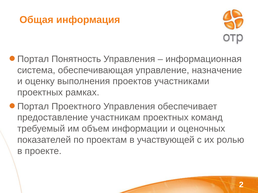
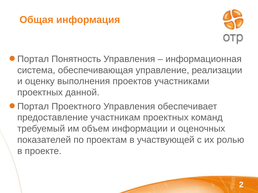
назначение: назначение -> реализации (217, 70)
рамках: рамках -> данной (82, 93)
